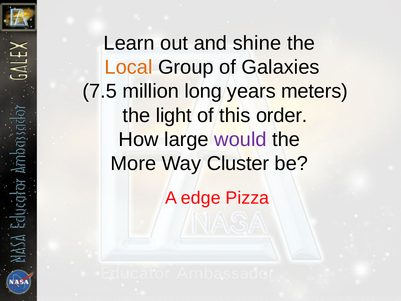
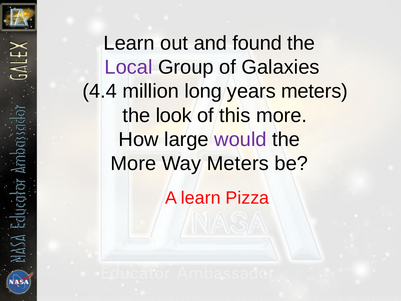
shine: shine -> found (257, 43)
Local colour: orange -> purple (129, 67)
7.5: 7.5 -> 4.4 (100, 91)
light: light -> look (174, 115)
this order: order -> more (282, 115)
Way Cluster: Cluster -> Meters (238, 163)
A edge: edge -> learn (201, 198)
